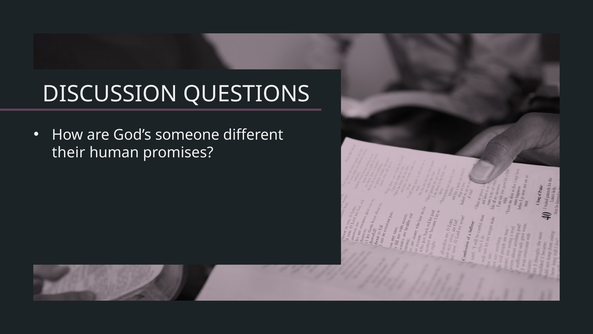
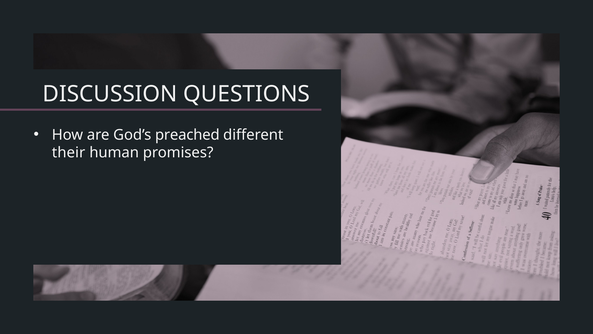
someone: someone -> preached (187, 135)
